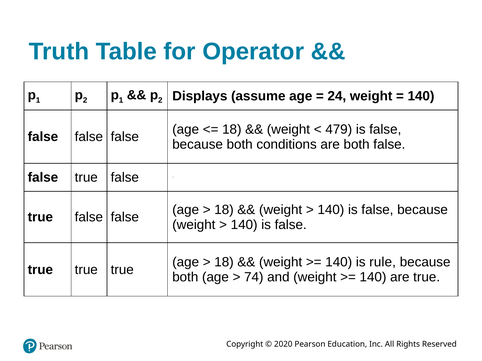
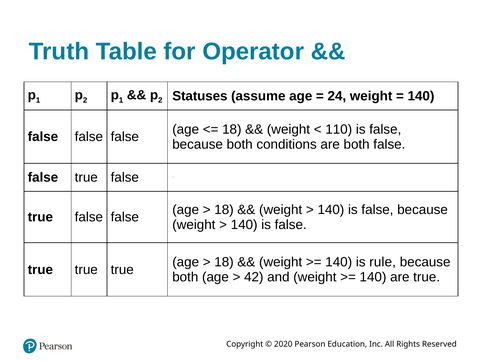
Displays: Displays -> Statuses (200, 96)
479: 479 -> 110 (339, 130)
74: 74 -> 42 (254, 277)
